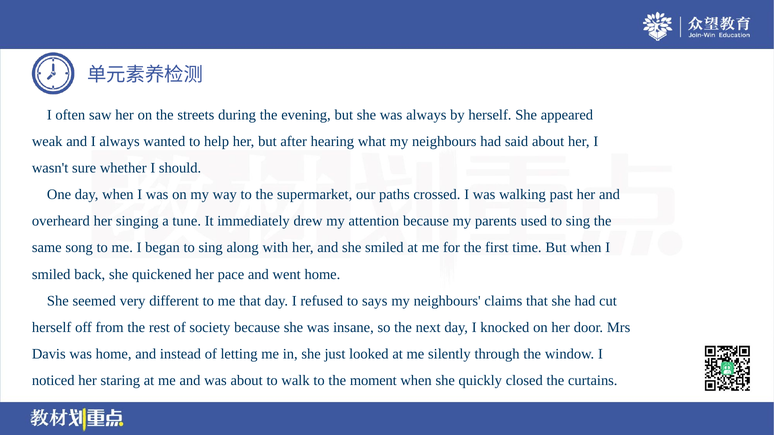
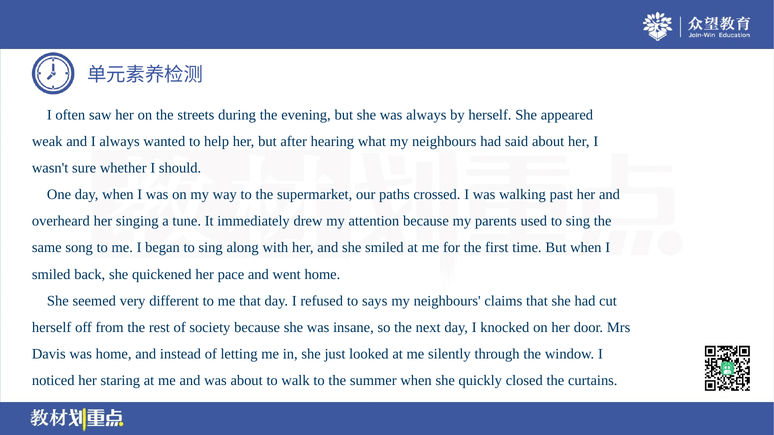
moment: moment -> summer (373, 381)
